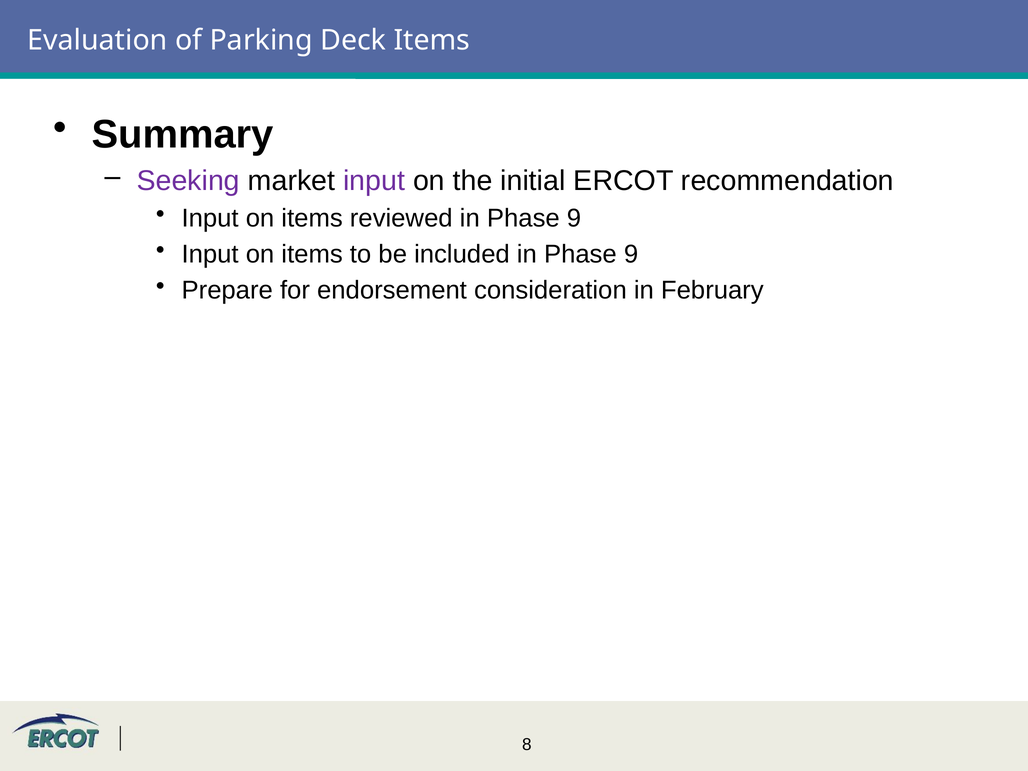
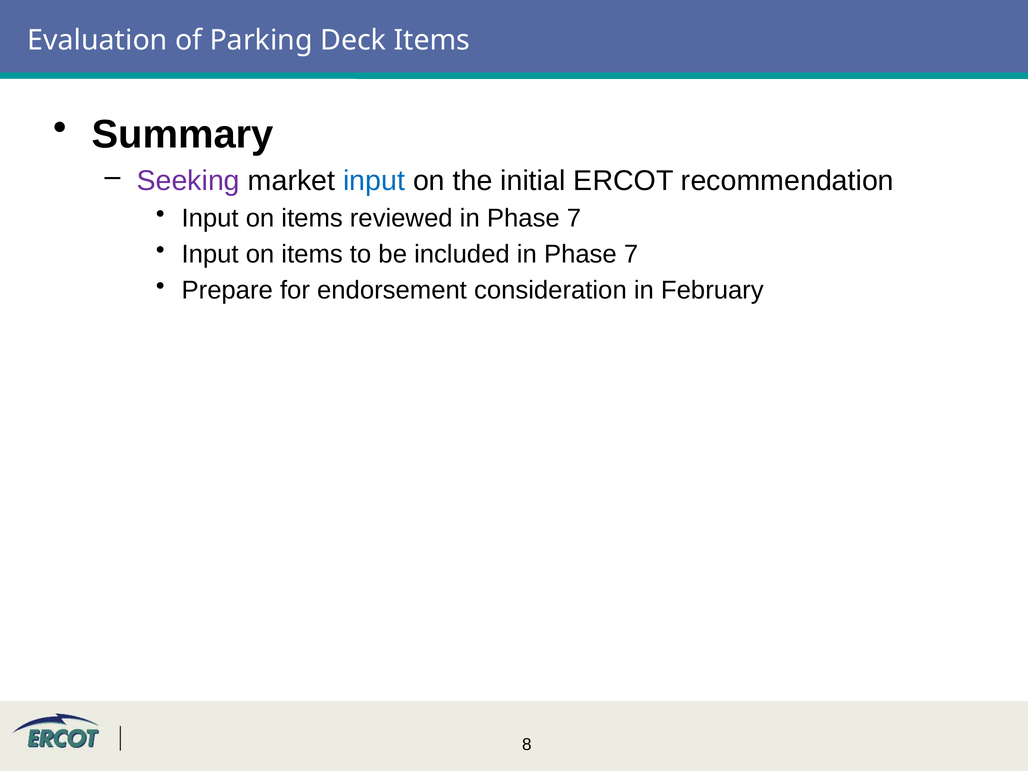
input colour: purple -> blue (374, 181)
reviewed in Phase 9: 9 -> 7 (574, 218)
included in Phase 9: 9 -> 7 (631, 254)
